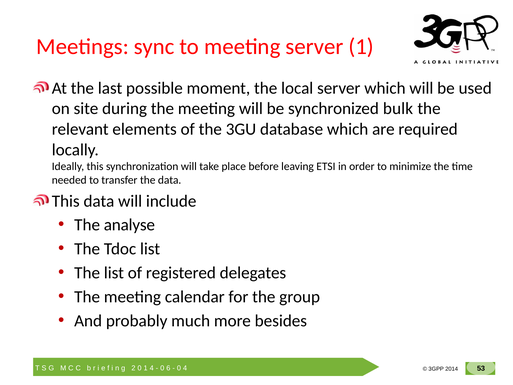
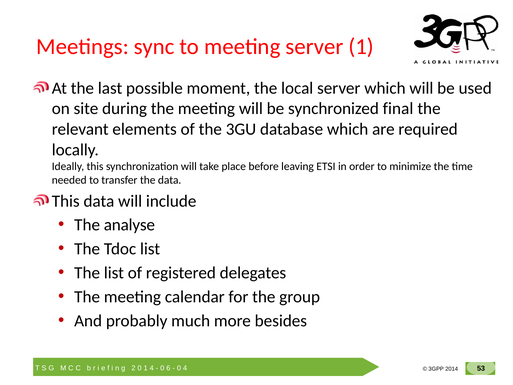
bulk: bulk -> final (398, 109)
